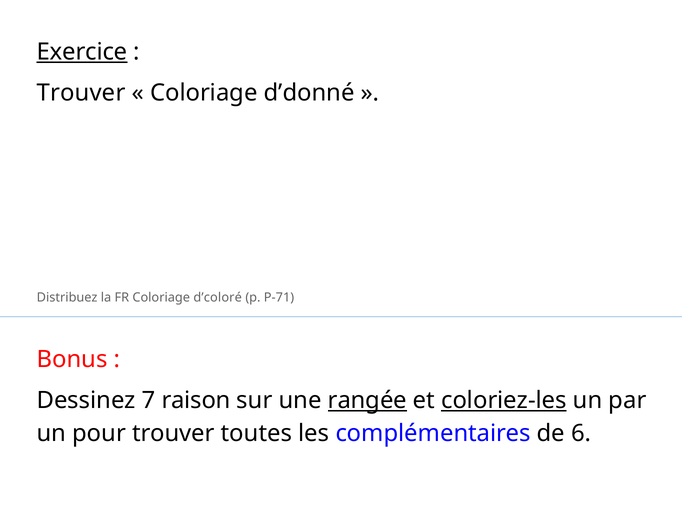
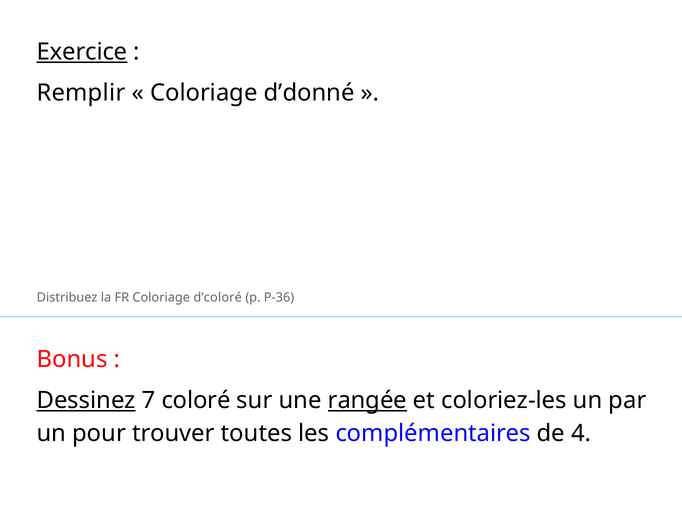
Trouver: Trouver -> Remplir (81, 93)
P-71: P-71 -> P-36 (279, 298)
Dessinez underline: none -> present (86, 401)
raison: raison -> coloré (196, 401)
coloriez-les underline: present -> none (504, 401)
6: 6 -> 4 (581, 434)
